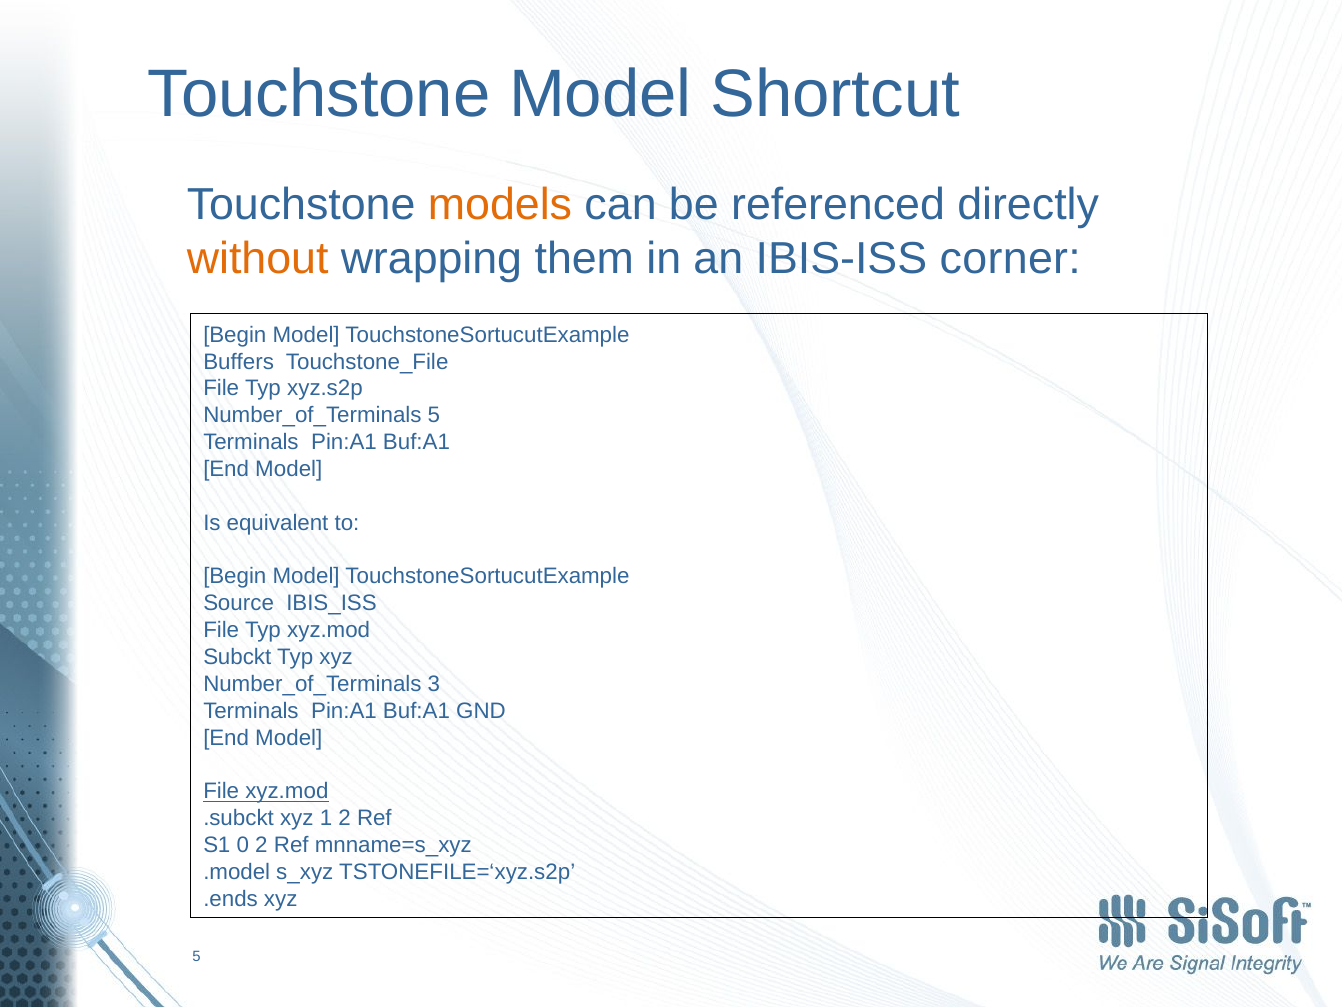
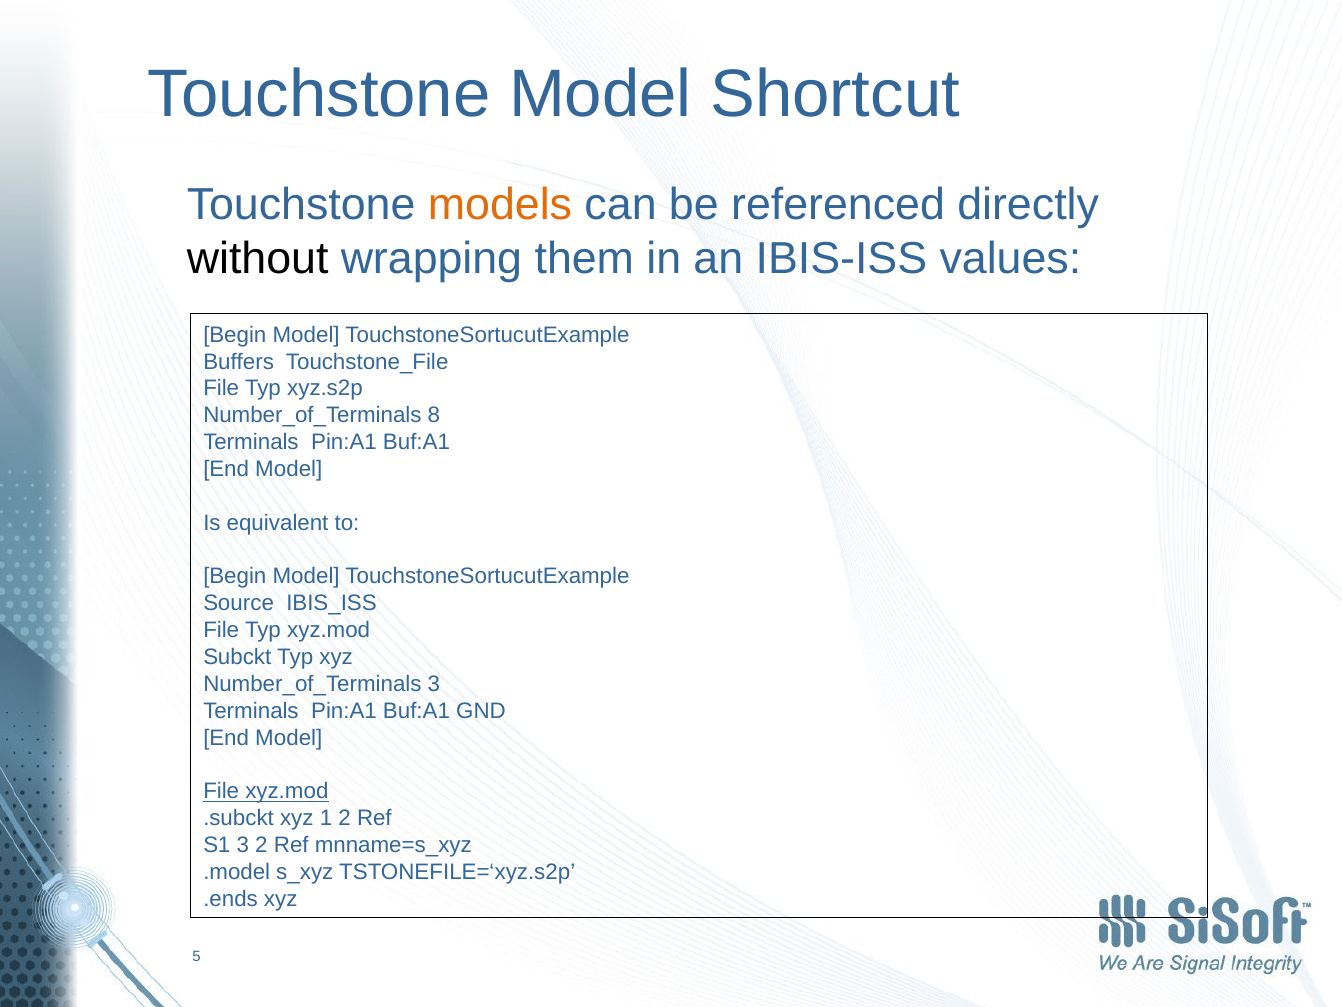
without colour: orange -> black (258, 258)
corner: corner -> values (1010, 258)
Number_of_Terminals 5: 5 -> 8 (434, 415)
S1 0: 0 -> 3 (243, 845)
